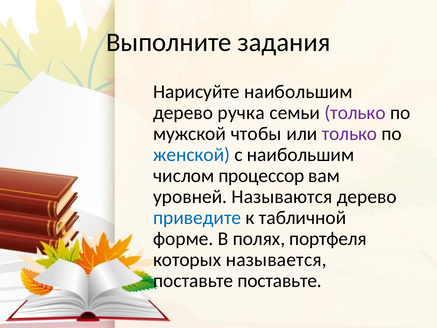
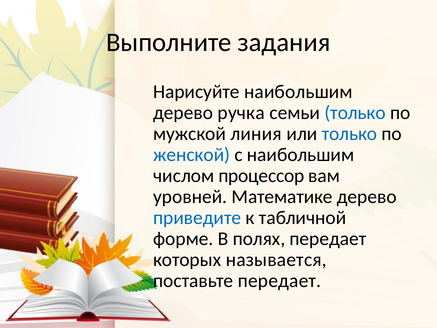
только colour: purple -> blue (355, 113)
чтобы: чтобы -> линия (256, 134)
только colour: purple -> blue (349, 134)
Называются: Называются -> Математике (282, 197)
полях портфеля: портфеля -> передает (328, 239)
поставьте поставьте: поставьте -> передает (280, 281)
